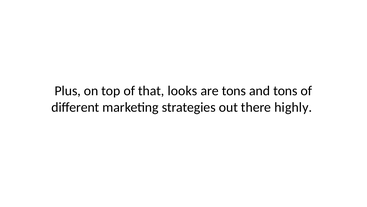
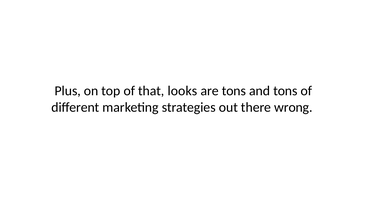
highly: highly -> wrong (293, 107)
